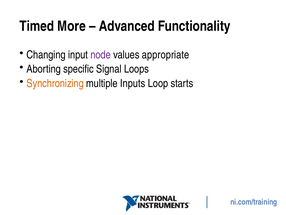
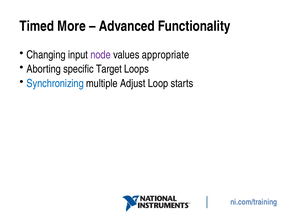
Signal: Signal -> Target (109, 69)
Synchronizing colour: orange -> blue (55, 83)
Inputs: Inputs -> Adjust (133, 83)
